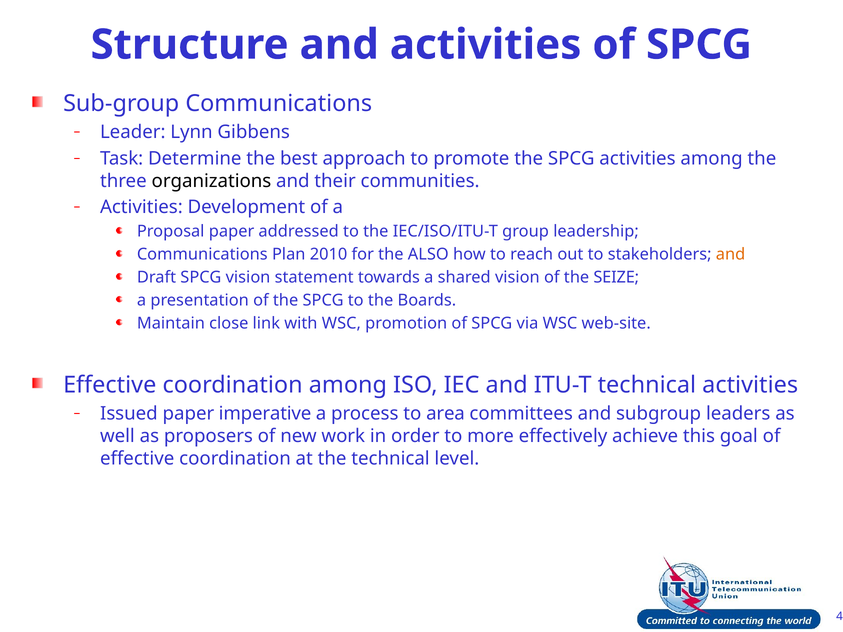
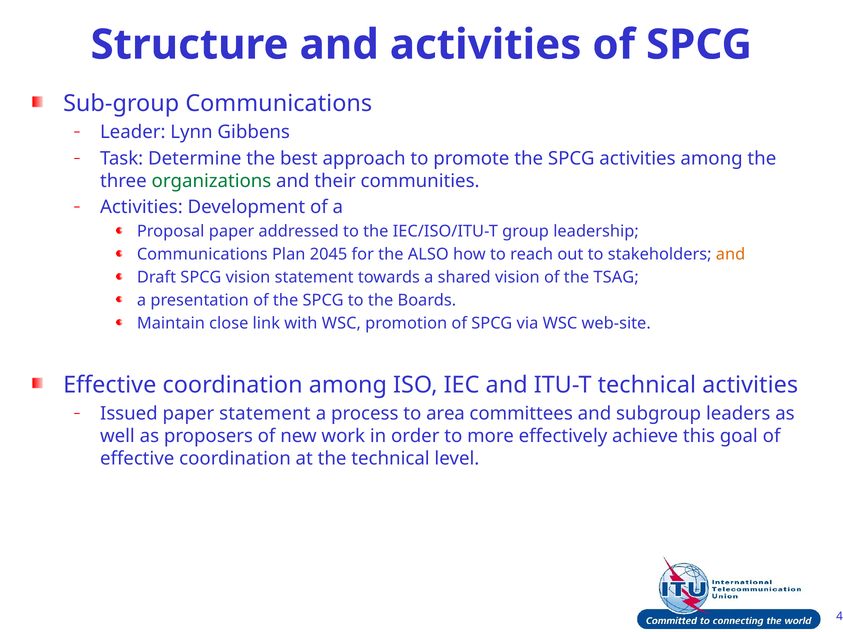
organizations colour: black -> green (211, 181)
2010: 2010 -> 2045 (329, 254)
SEIZE: SEIZE -> TSAG (616, 277)
paper imperative: imperative -> statement (265, 414)
